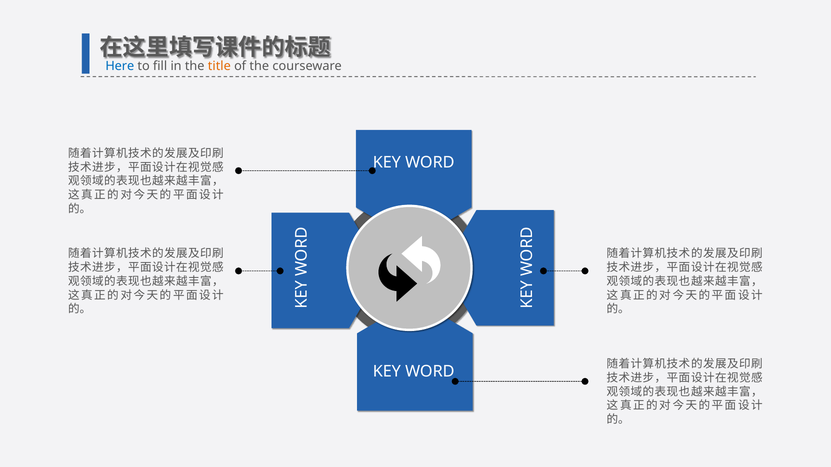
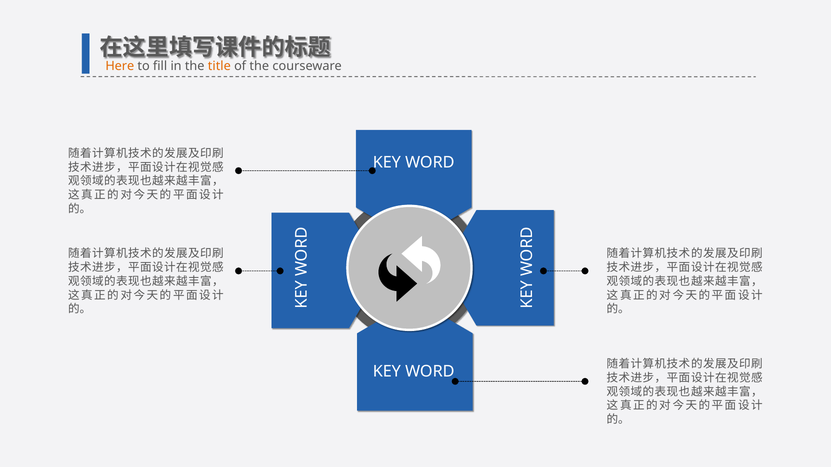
Here colour: blue -> orange (120, 66)
